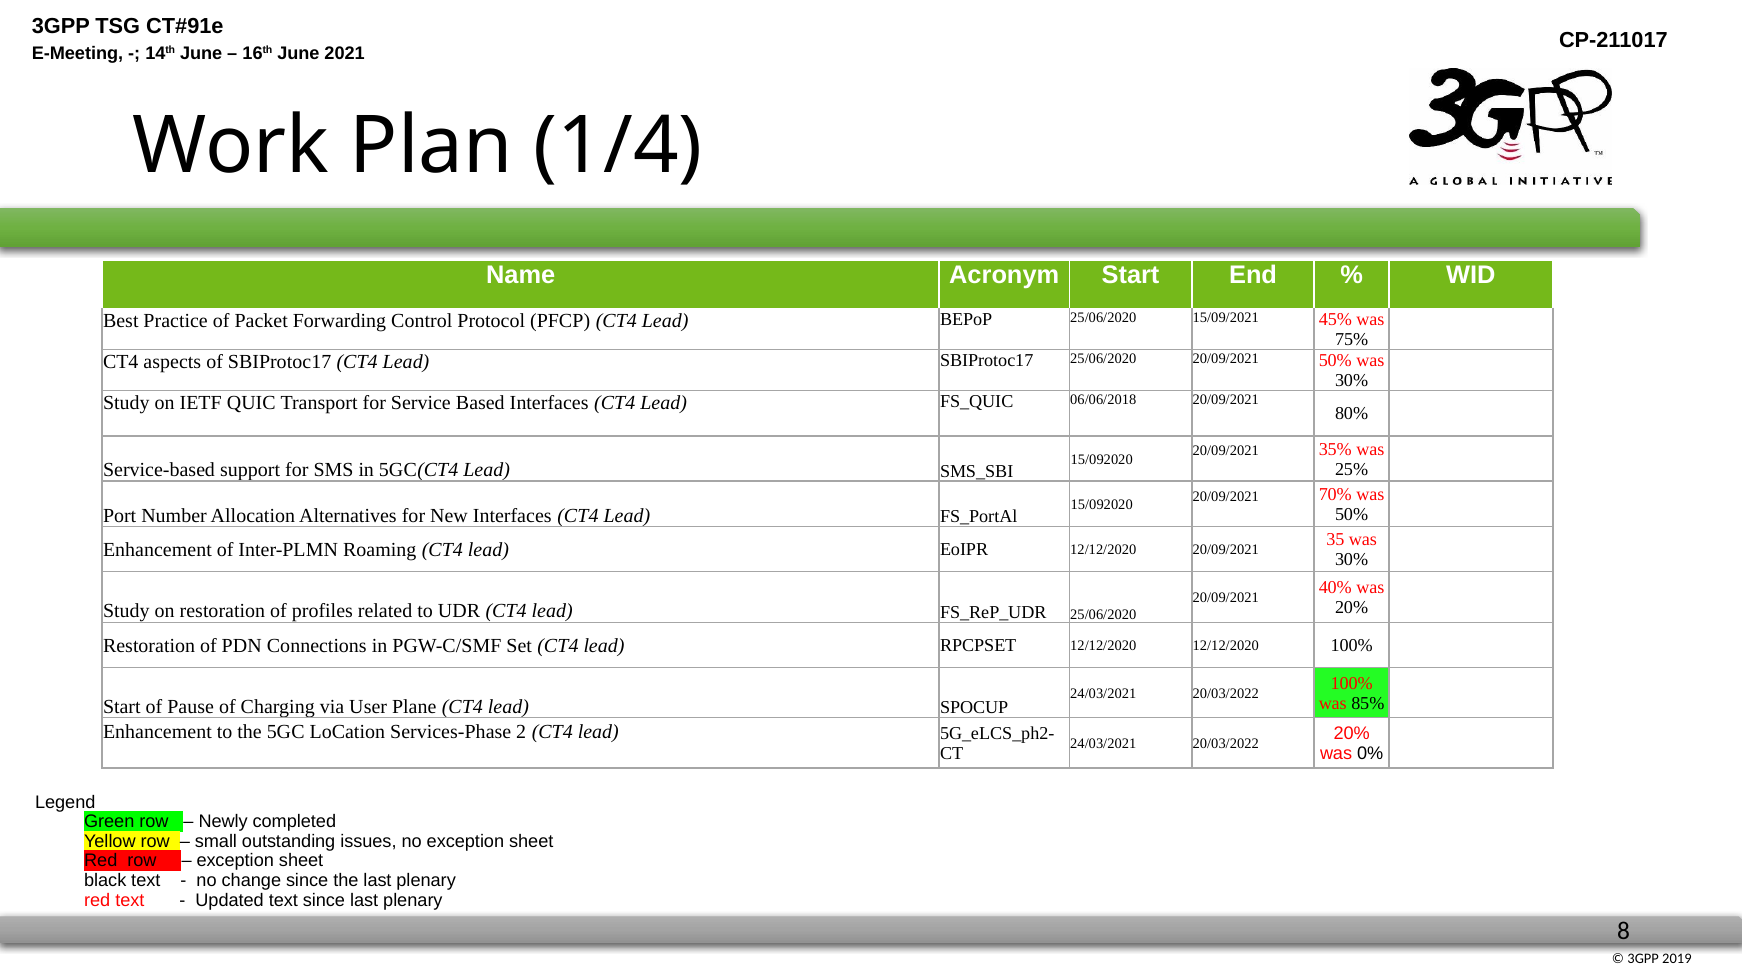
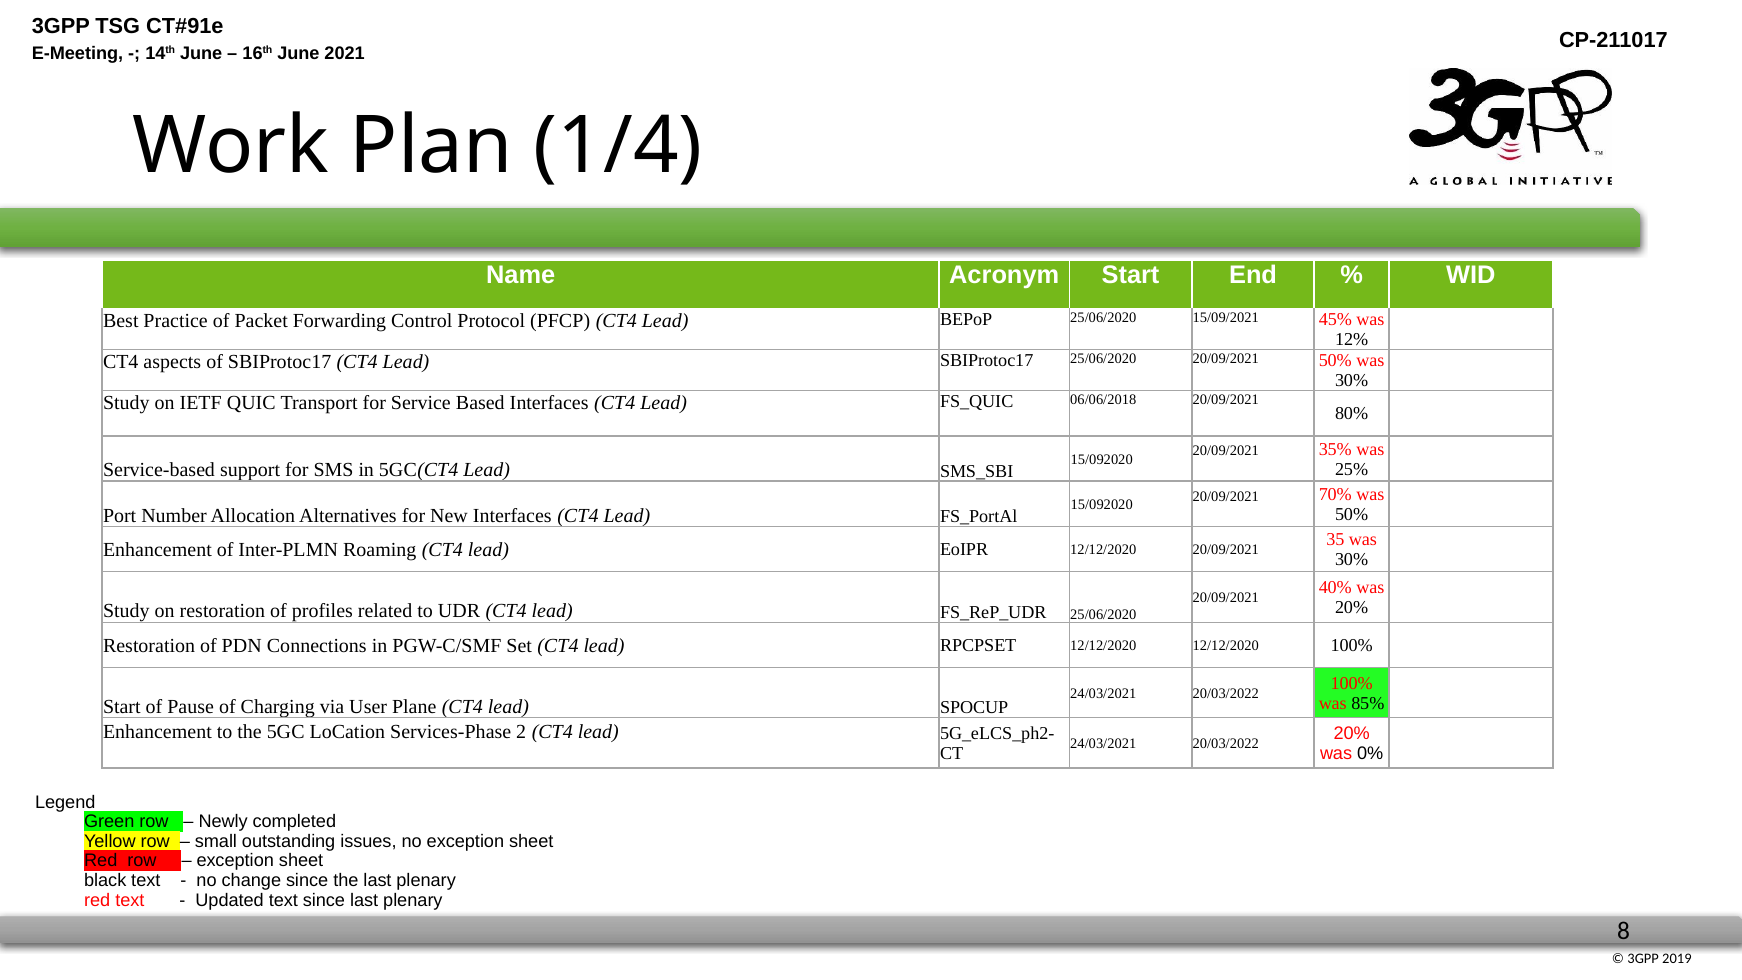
75%: 75% -> 12% (1352, 340)
